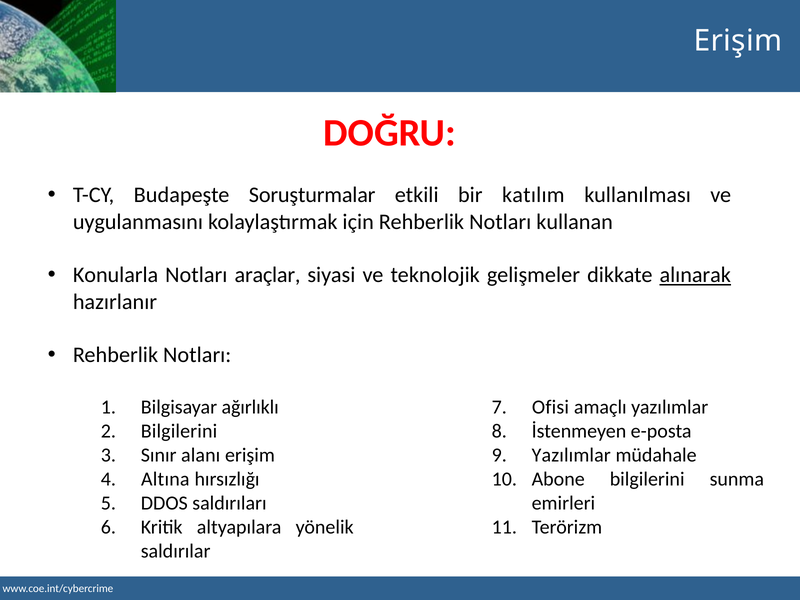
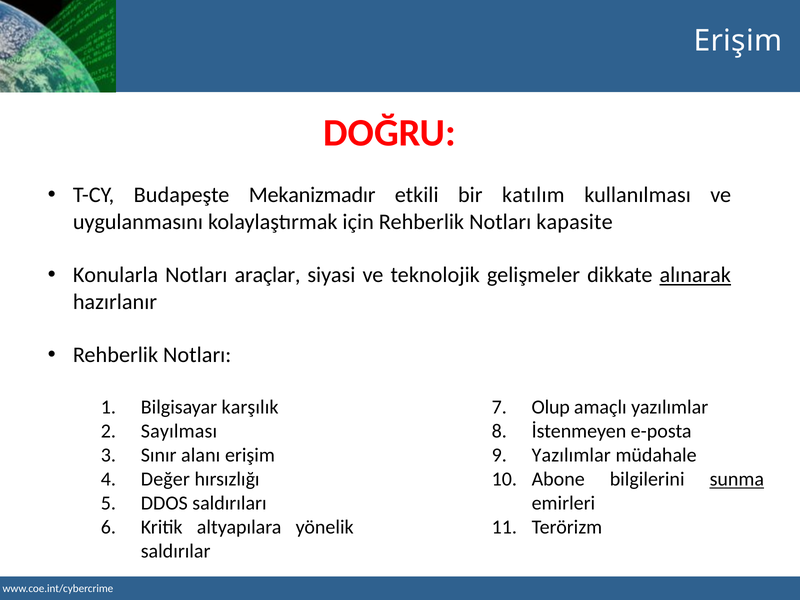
Soruşturmalar: Soruşturmalar -> Mekanizmadır (312, 195)
kullanan: kullanan -> kapasite (575, 222)
ağırlıklı: ağırlıklı -> karşılık (250, 407)
Ofisi: Ofisi -> Olup (551, 407)
Bilgilerini: Bilgilerini -> Sayılması (179, 431)
Altına: Altına -> Değer (165, 479)
sunma underline: none -> present (737, 479)
